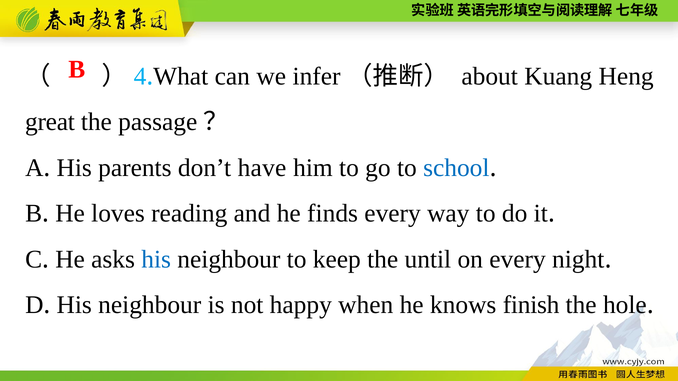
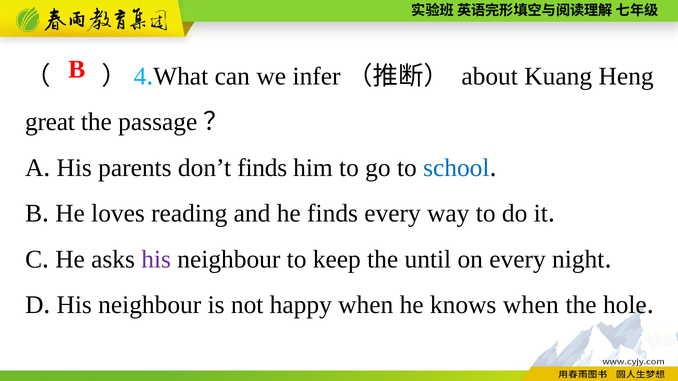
don’t have: have -> finds (262, 168)
his colour: blue -> purple (156, 259)
knows finish: finish -> when (531, 305)
